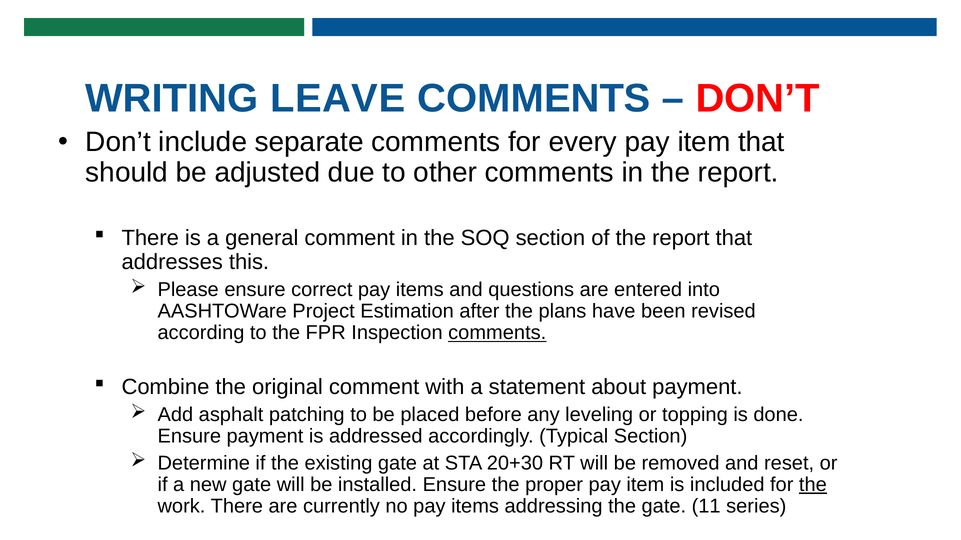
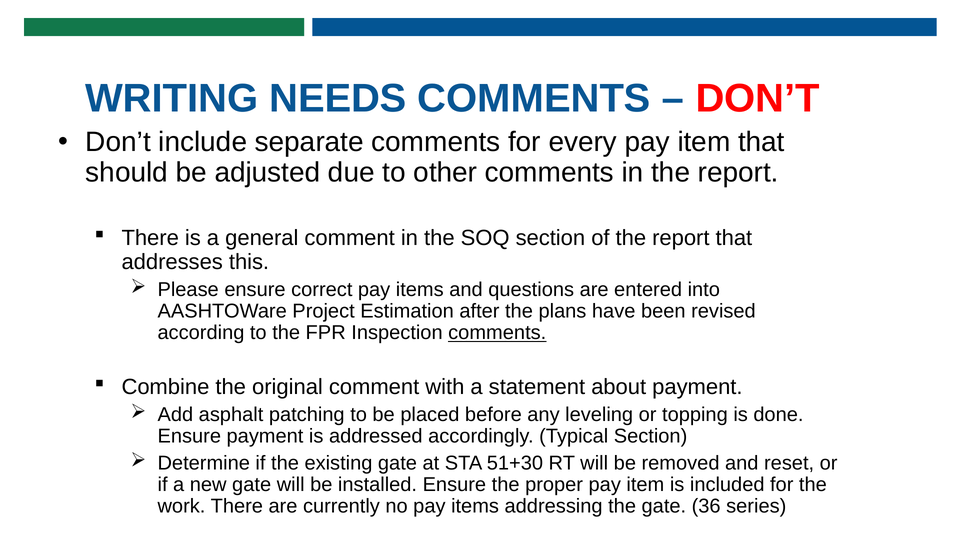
LEAVE: LEAVE -> NEEDS (338, 98)
20+30: 20+30 -> 51+30 (515, 463)
the underline: present -> none (813, 485)
11: 11 -> 36 (706, 507)
